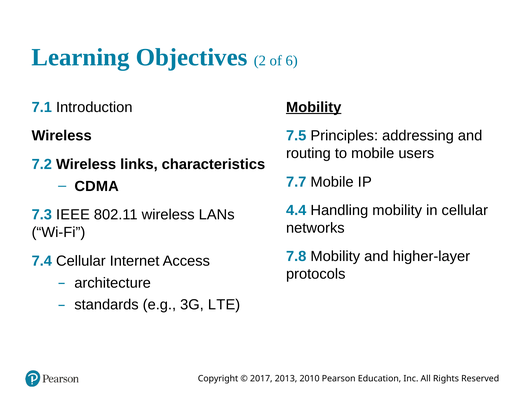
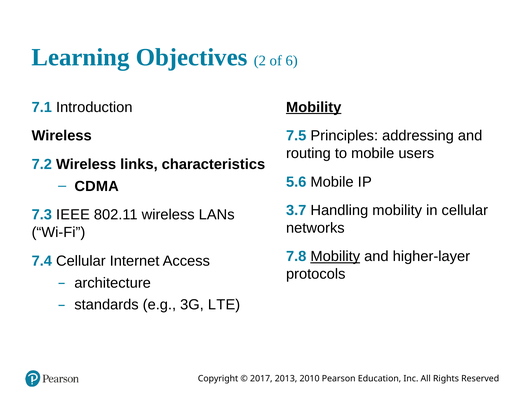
7.7: 7.7 -> 5.6 (296, 182)
4.4: 4.4 -> 3.7 (296, 211)
Mobility underline: none -> present (335, 257)
